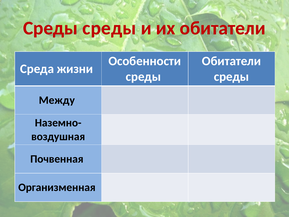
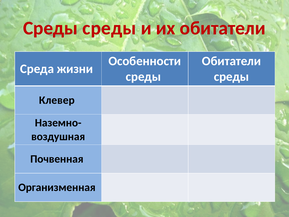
Между: Между -> Клевер (57, 100)
